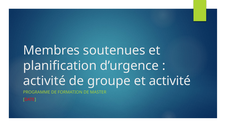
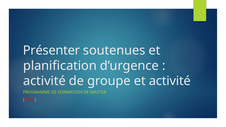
Membres: Membres -> Présenter (51, 50)
